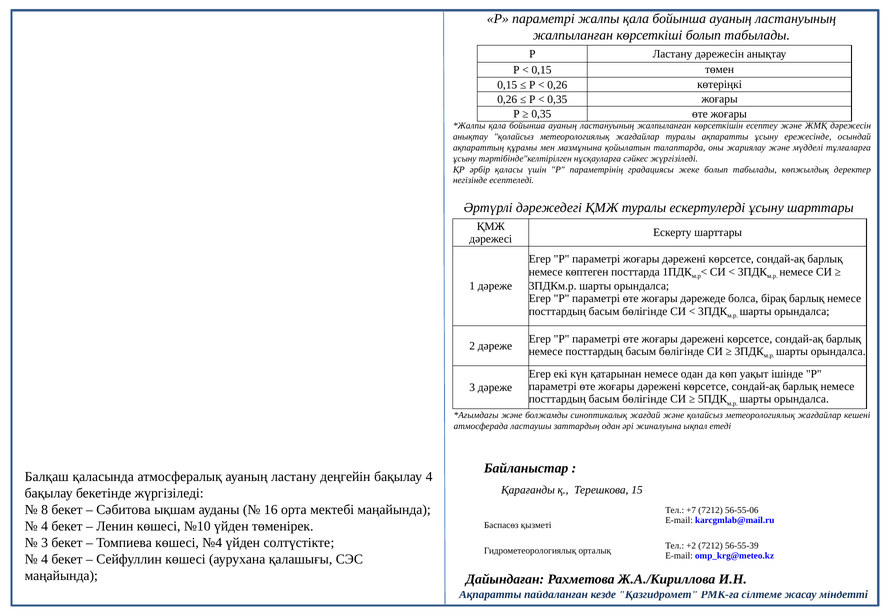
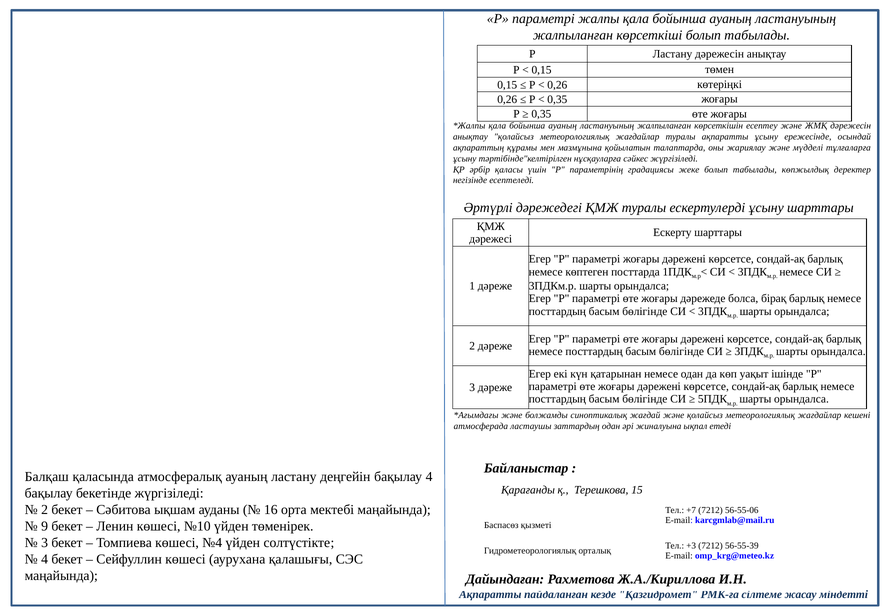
8: 8 -> 2 (45, 510)
4: 4 -> 9 (45, 526)
+2: +2 -> +3 (691, 546)
